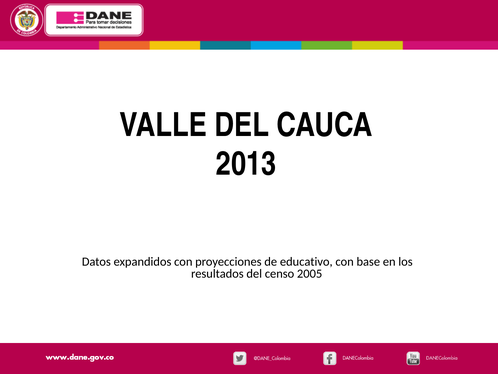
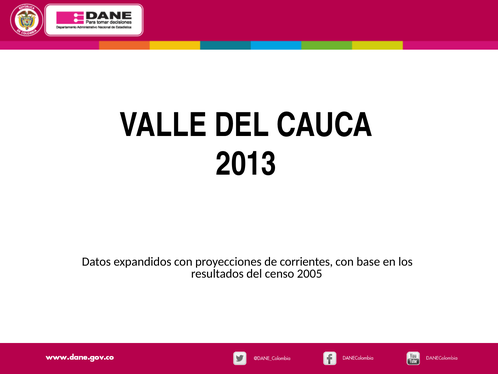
educativo: educativo -> corrientes (306, 261)
